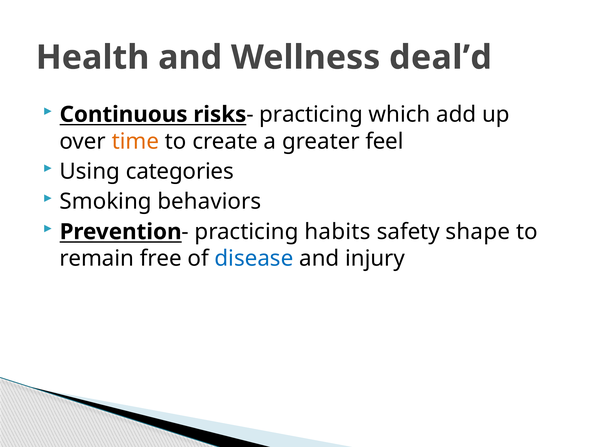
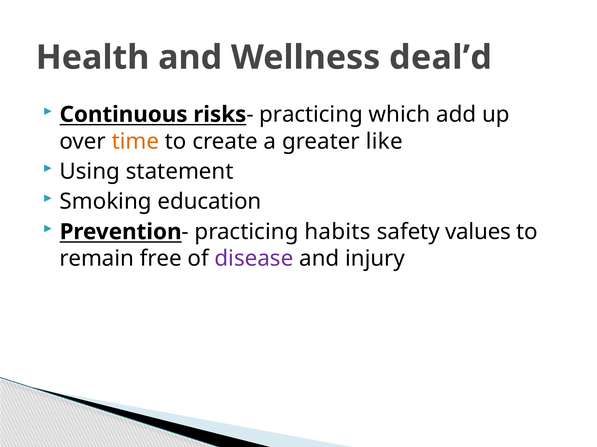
feel: feel -> like (384, 142)
categories: categories -> statement (180, 172)
behaviors: behaviors -> education (209, 202)
shape: shape -> values (478, 232)
disease colour: blue -> purple (254, 259)
